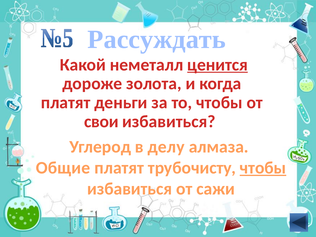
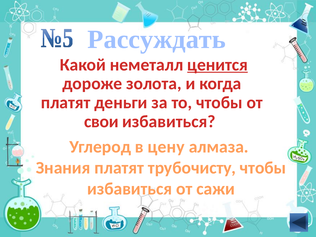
делу: делу -> цену (166, 147)
Общие: Общие -> Знания (63, 168)
чтобы underline: present -> none (263, 168)
